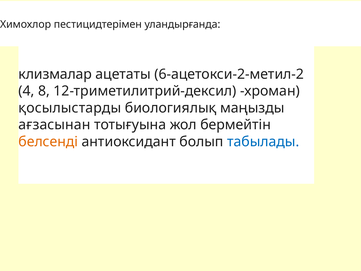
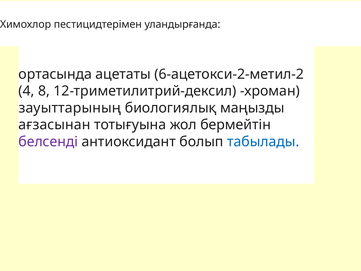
клизмалар: клизмалар -> ортасында (55, 74)
қосылыстарды: қосылыстарды -> зауыттарының (70, 108)
белсенді colour: orange -> purple (48, 142)
